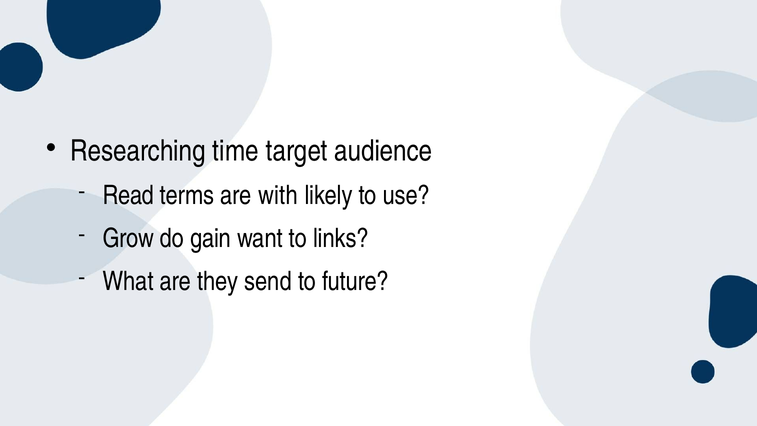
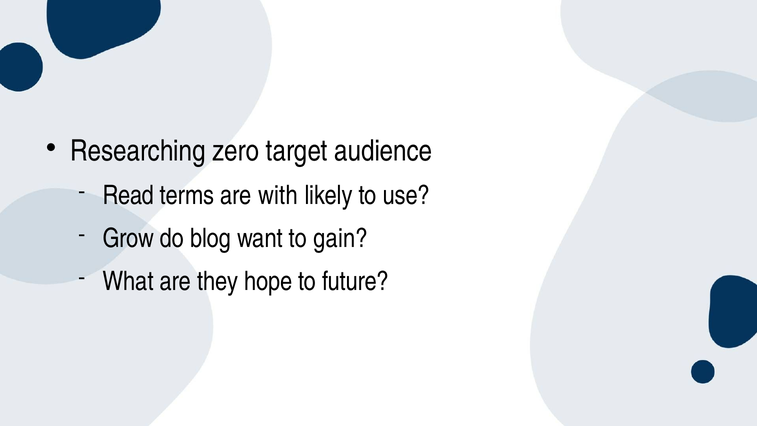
time: time -> zero (236, 151)
gain: gain -> blog (211, 238)
links: links -> gain (341, 238)
send: send -> hope (268, 281)
